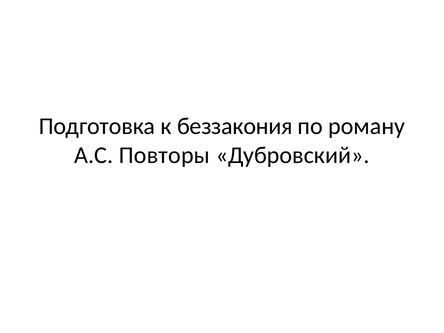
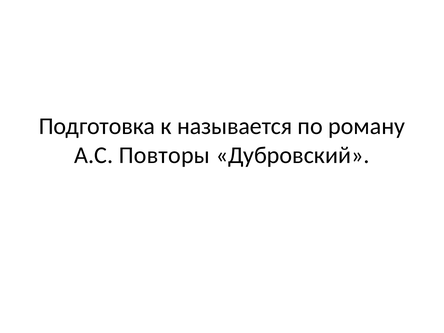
беззакония: беззакония -> называется (235, 126)
